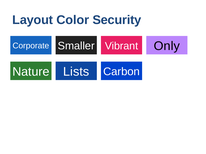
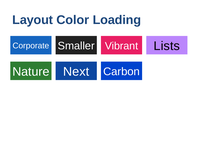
Security: Security -> Loading (117, 20)
Only: Only -> Lists (167, 46)
Lists: Lists -> Next (76, 72)
